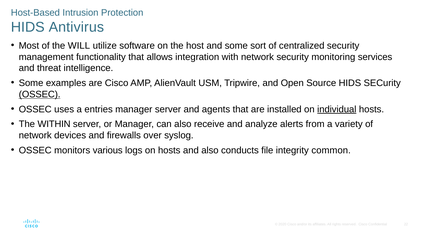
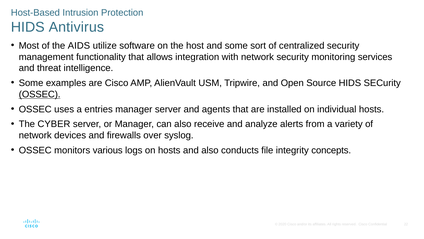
WILL: WILL -> AIDS (79, 45)
individual underline: present -> none (337, 109)
WITHIN: WITHIN -> CYBER (54, 124)
common: common -> concepts (331, 150)
